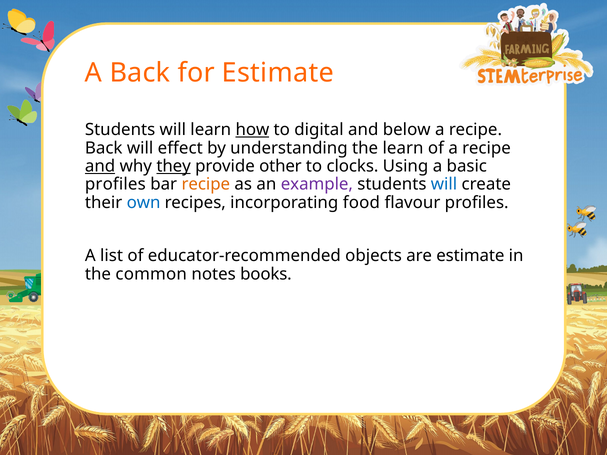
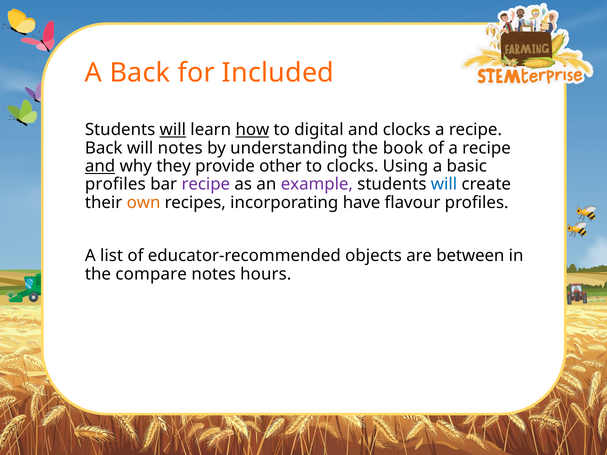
for Estimate: Estimate -> Included (278, 73)
will underline: none -> present (173, 130)
and below: below -> clocks (407, 130)
will effect: effect -> notes (180, 148)
the learn: learn -> book (403, 148)
they underline: present -> none (174, 166)
recipe colour: orange -> purple (206, 184)
own colour: blue -> orange (144, 203)
food: food -> have (362, 203)
are estimate: estimate -> between (470, 256)
common: common -> compare (151, 274)
books: books -> hours (266, 274)
